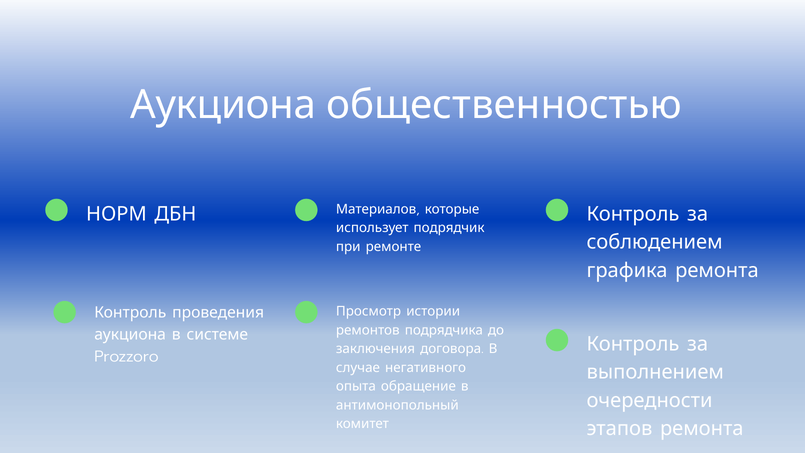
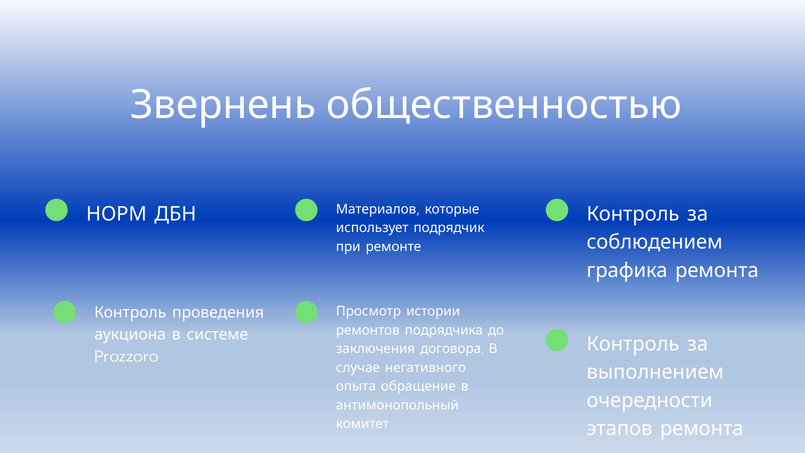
Аукциона: Аукциона -> Звернень (223, 105)
